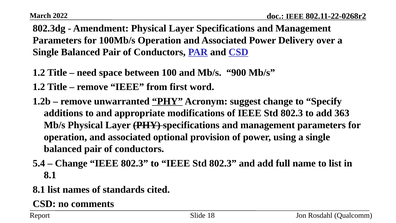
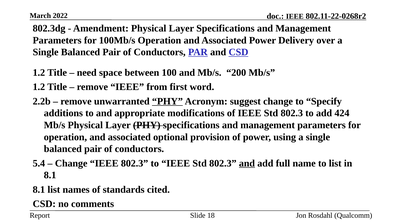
900: 900 -> 200 (236, 72)
1.2b: 1.2b -> 2.2b (42, 101)
363: 363 -> 424 (342, 113)
and underline: none -> present (247, 163)
